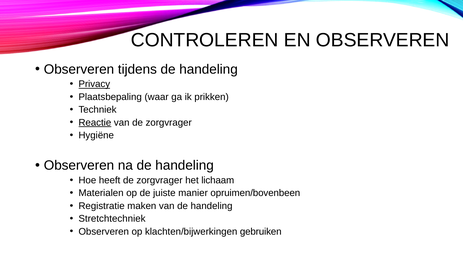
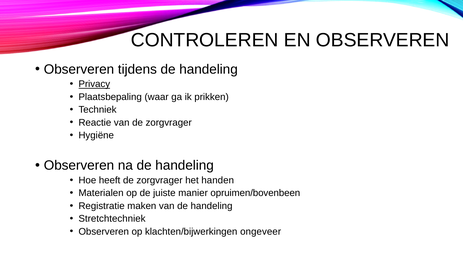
Reactie underline: present -> none (95, 123)
lichaam: lichaam -> handen (218, 181)
gebruiken: gebruiken -> ongeveer (261, 232)
